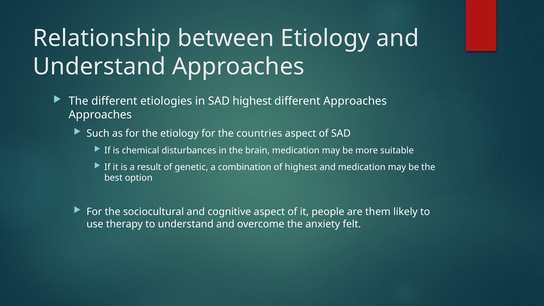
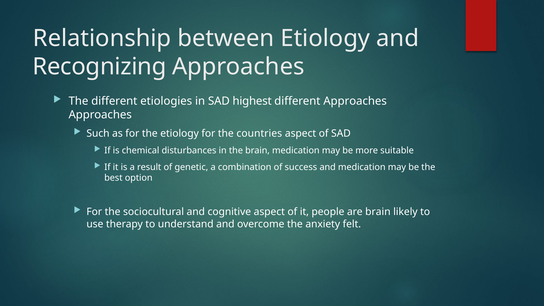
Understand: Understand -> Recognizing (99, 67)
of highest: highest -> success (301, 167)
are them: them -> brain (378, 212)
